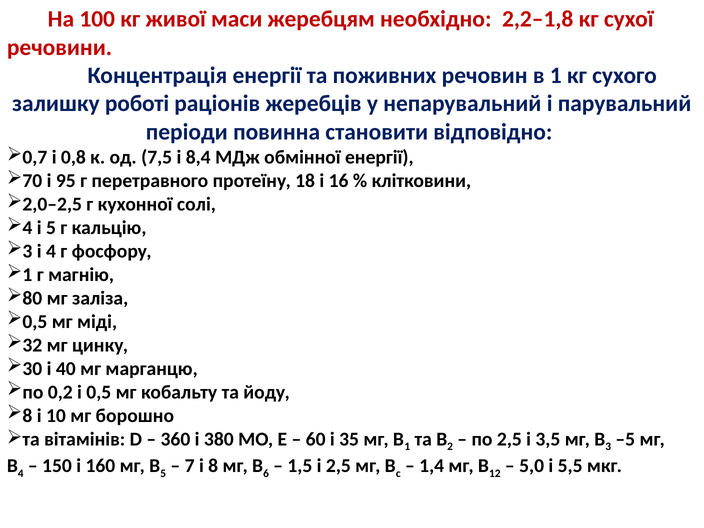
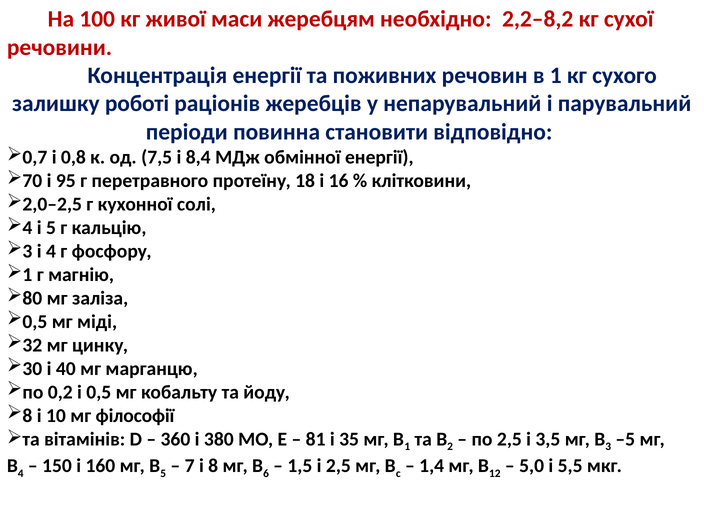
2,2–1,8: 2,2–1,8 -> 2,2–8,2 (538, 19)
борошно: борошно -> філософії (135, 416)
60: 60 -> 81 (316, 439)
